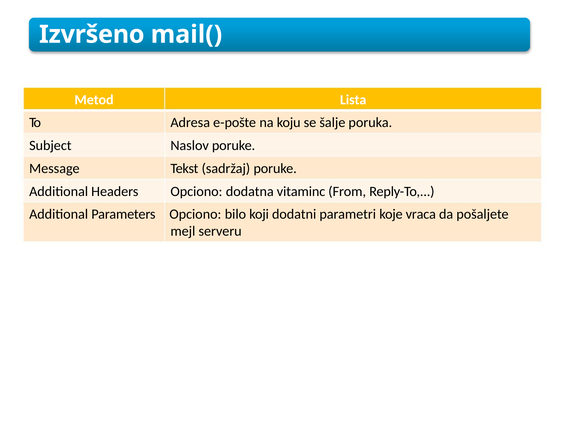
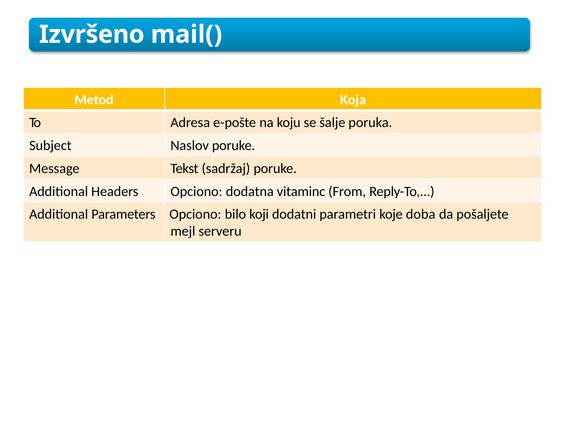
Lista: Lista -> Koja (353, 100)
vraca: vraca -> doba (421, 214)
